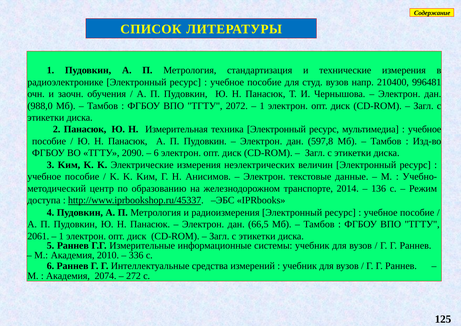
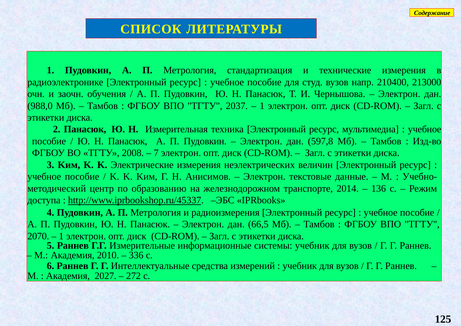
996481: 996481 -> 213000 (427, 82)
2072: 2072 -> 2037 (237, 106)
2090: 2090 -> 2008 (133, 153)
6: 6 -> 7 (156, 153)
2061: 2061 -> 2070 (38, 236)
2074: 2074 -> 2027 (106, 276)
